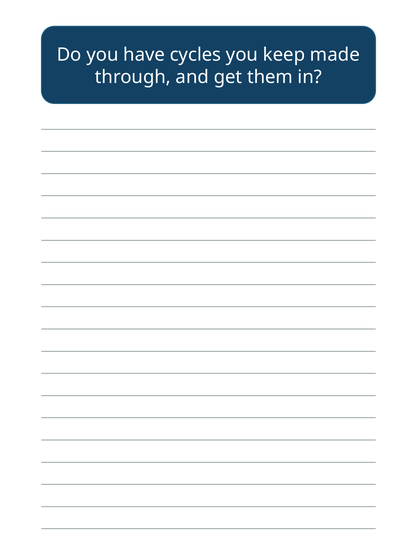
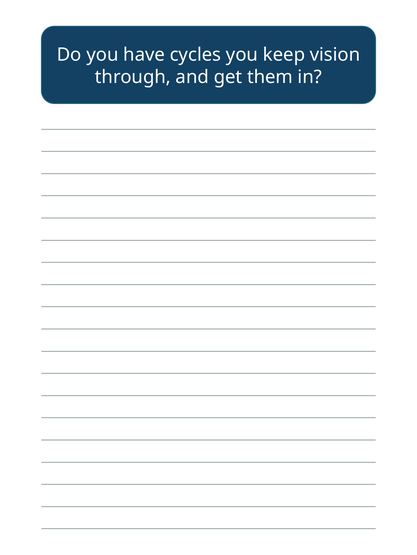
made: made -> vision (335, 55)
